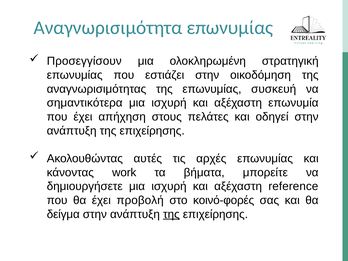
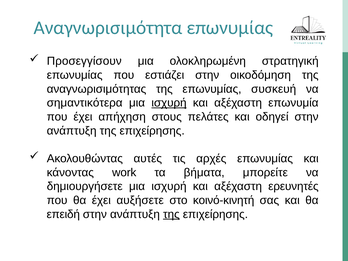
ισχυρή underline: none -> present (169, 103)
reference: reference -> ερευνητές (293, 186)
προβολή: προβολή -> αυξήσετε (140, 200)
κοινό-φορές: κοινό-φορές -> κοινό-κινητή (224, 200)
δείγμα: δείγμα -> επειδή (63, 214)
